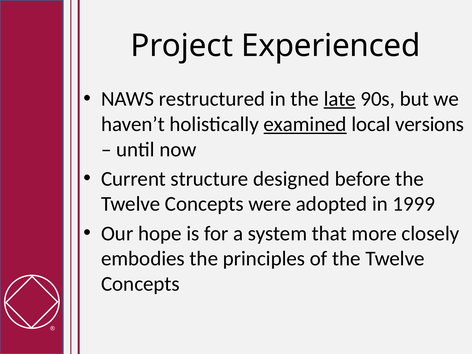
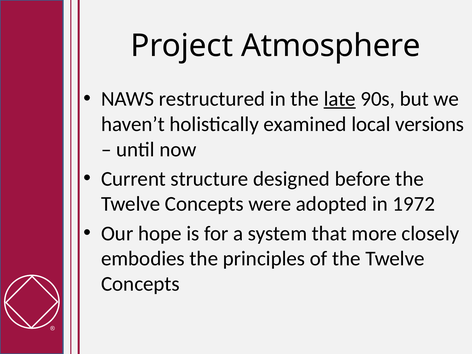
Experienced: Experienced -> Atmosphere (331, 46)
examined underline: present -> none (305, 124)
1999: 1999 -> 1972 (414, 204)
